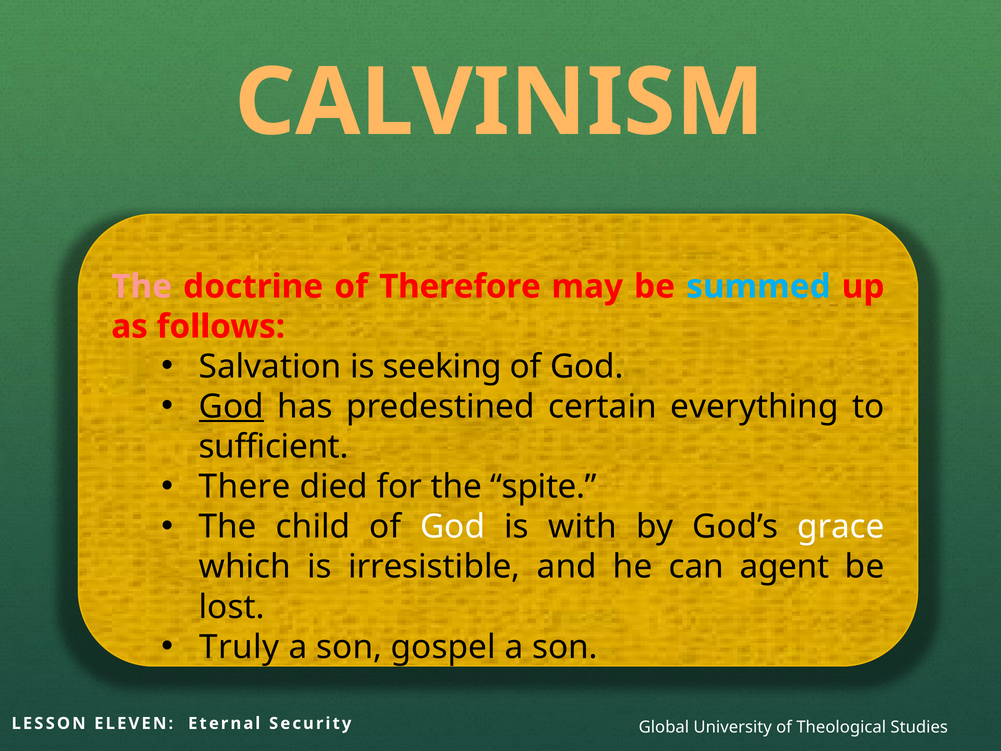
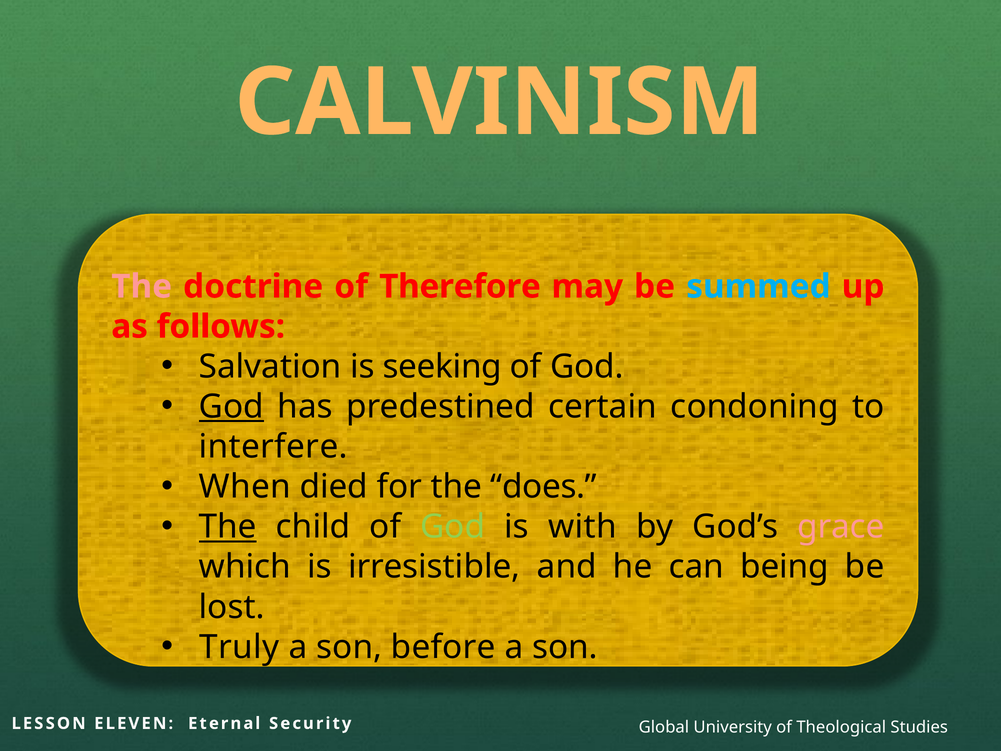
everything: everything -> condoning (755, 407)
sufficient: sufficient -> interfere (273, 447)
There: There -> When (245, 487)
spite: spite -> does (544, 487)
The underline: none -> present (228, 527)
God colour: white -> light green (453, 527)
grace colour: white -> pink (841, 527)
agent: agent -> being (785, 567)
gospel: gospel -> before (443, 647)
